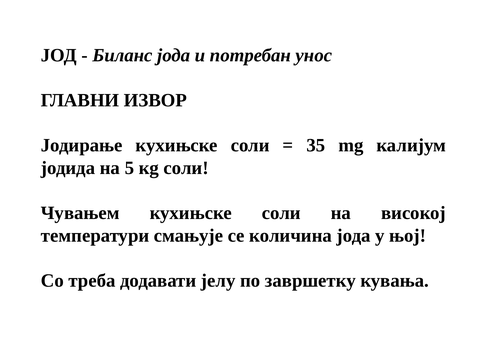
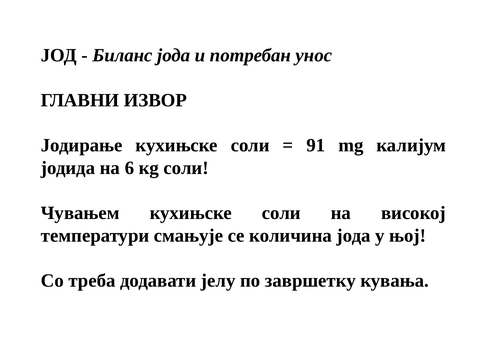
35: 35 -> 91 (316, 146)
5: 5 -> 6 (129, 168)
